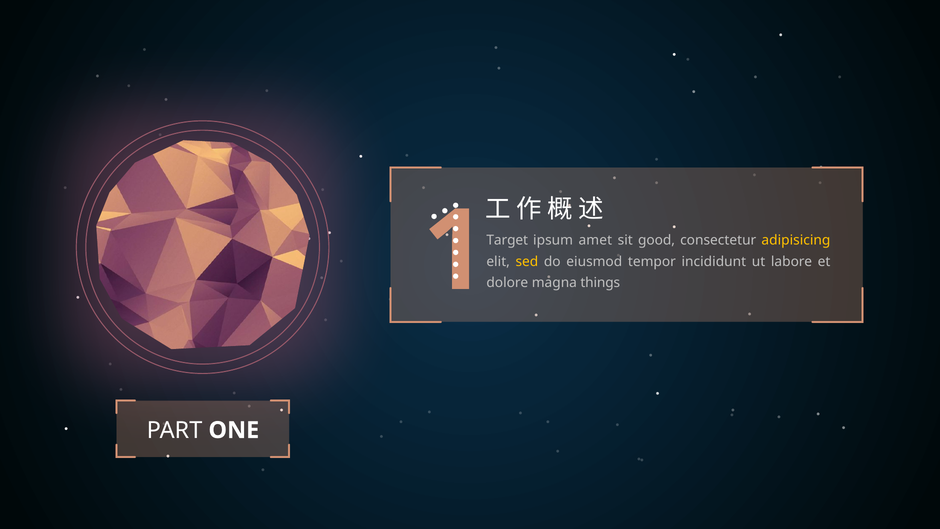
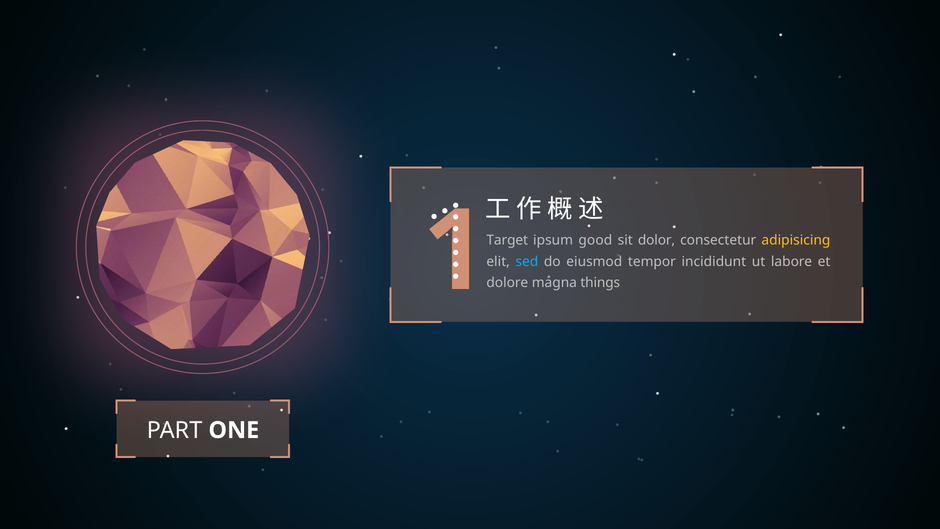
amet: amet -> good (595, 240)
good: good -> dolor (657, 240)
sed colour: yellow -> light blue (527, 261)
